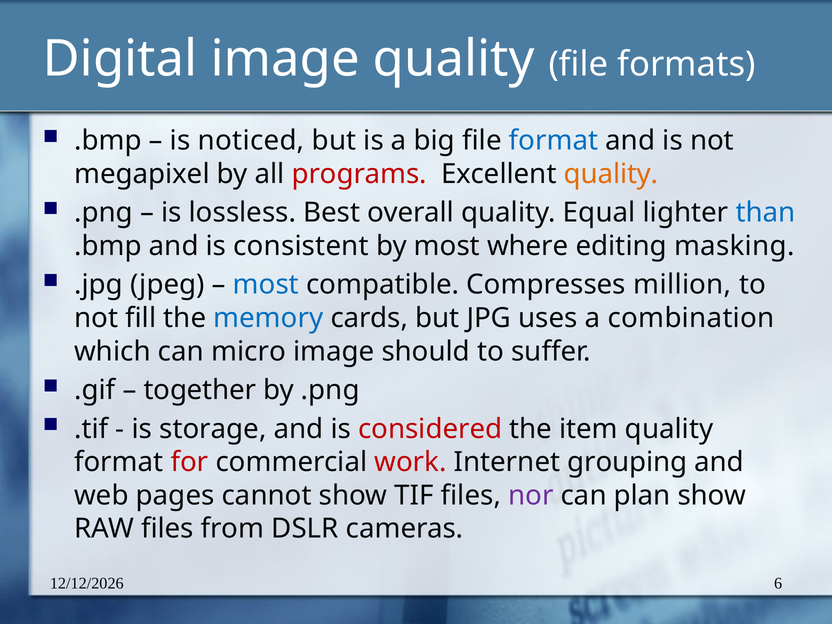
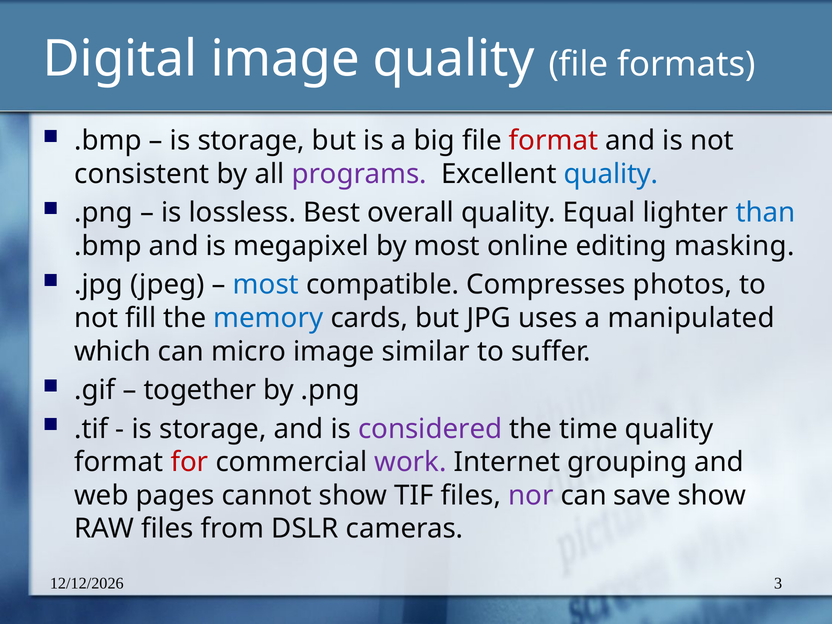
noticed: noticed -> storage (251, 141)
format colour: blue -> red (554, 141)
megapixel: megapixel -> consistent (142, 174)
programs colour: red -> purple (359, 174)
quality colour: orange -> blue (611, 174)
consistent: consistent -> megapixel (301, 246)
where: where -> online (528, 246)
million: million -> photos (683, 285)
combination: combination -> manipulated (691, 318)
should: should -> similar (426, 351)
considered colour: red -> purple (430, 429)
item: item -> time (589, 429)
work colour: red -> purple (411, 462)
plan: plan -> save (642, 496)
6: 6 -> 3 (778, 583)
